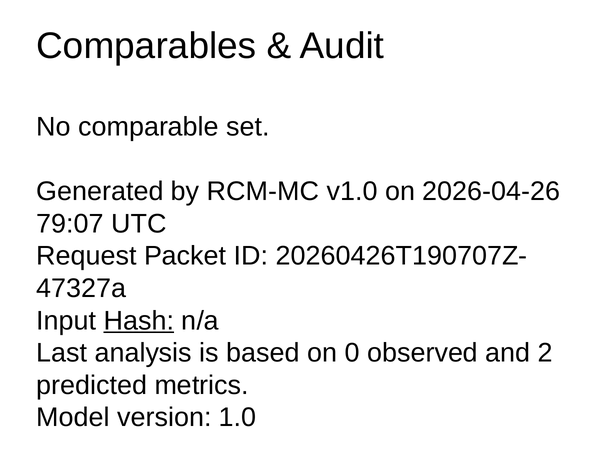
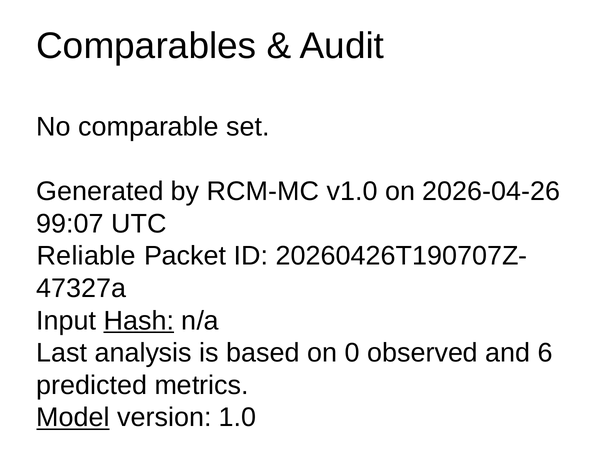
79:07: 79:07 -> 99:07 (70, 224)
Request: Request -> Reliable (86, 256)
2: 2 -> 6 (545, 353)
Model underline: none -> present (73, 418)
